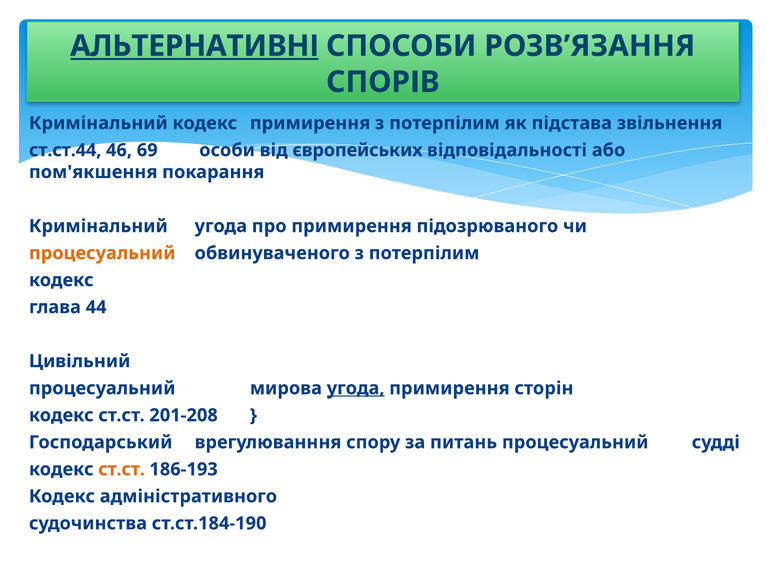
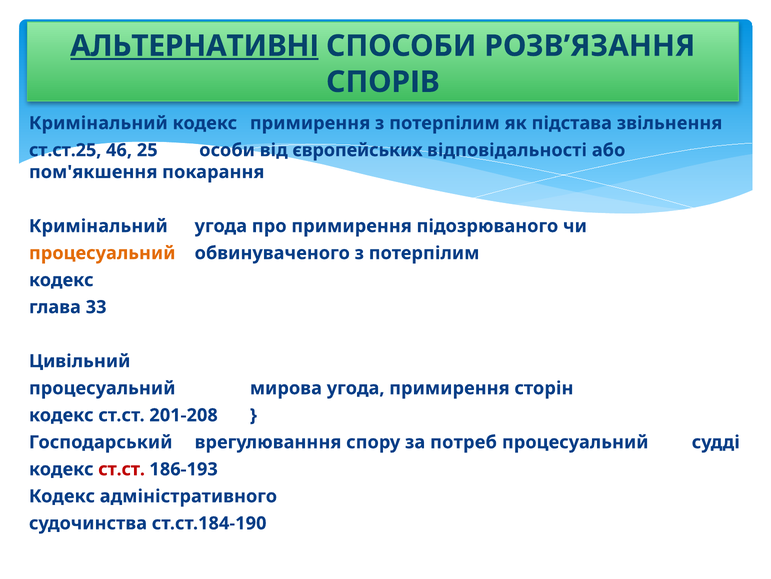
ст.ст.44: ст.ст.44 -> ст.ст.25 (65, 150)
69: 69 -> 25 (147, 150)
44: 44 -> 33 (96, 307)
угода underline: present -> none (356, 388)
питань: питань -> потреб (464, 442)
ст.ст colour: orange -> red (122, 469)
